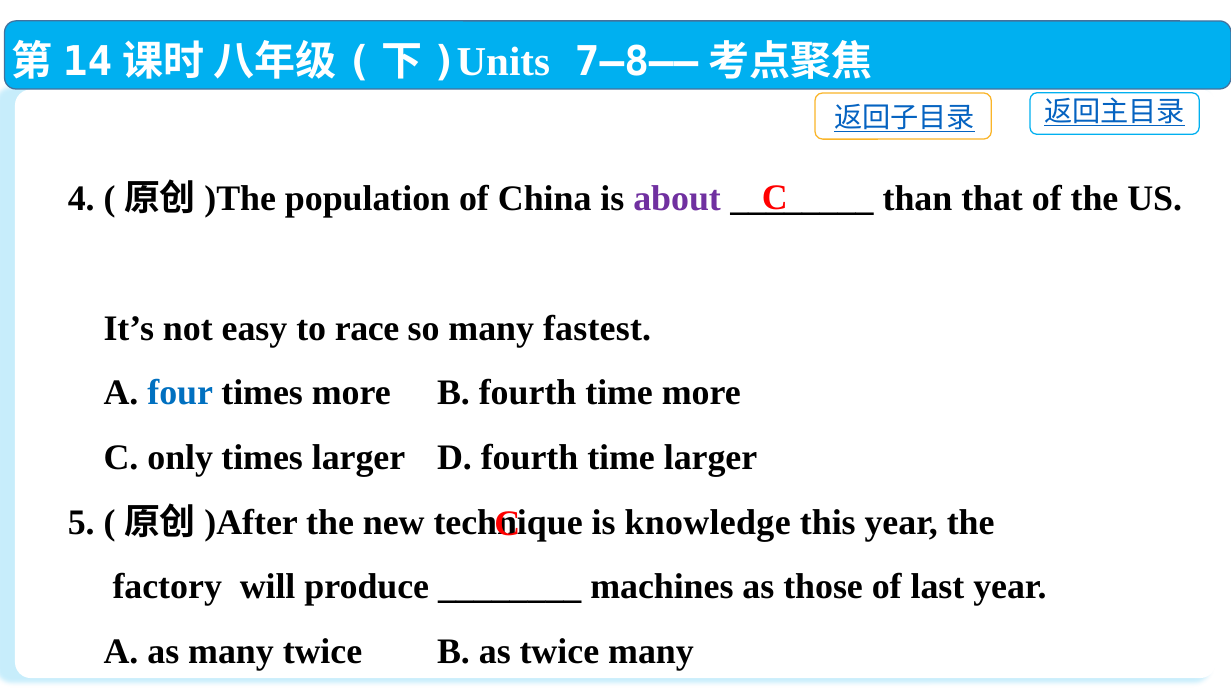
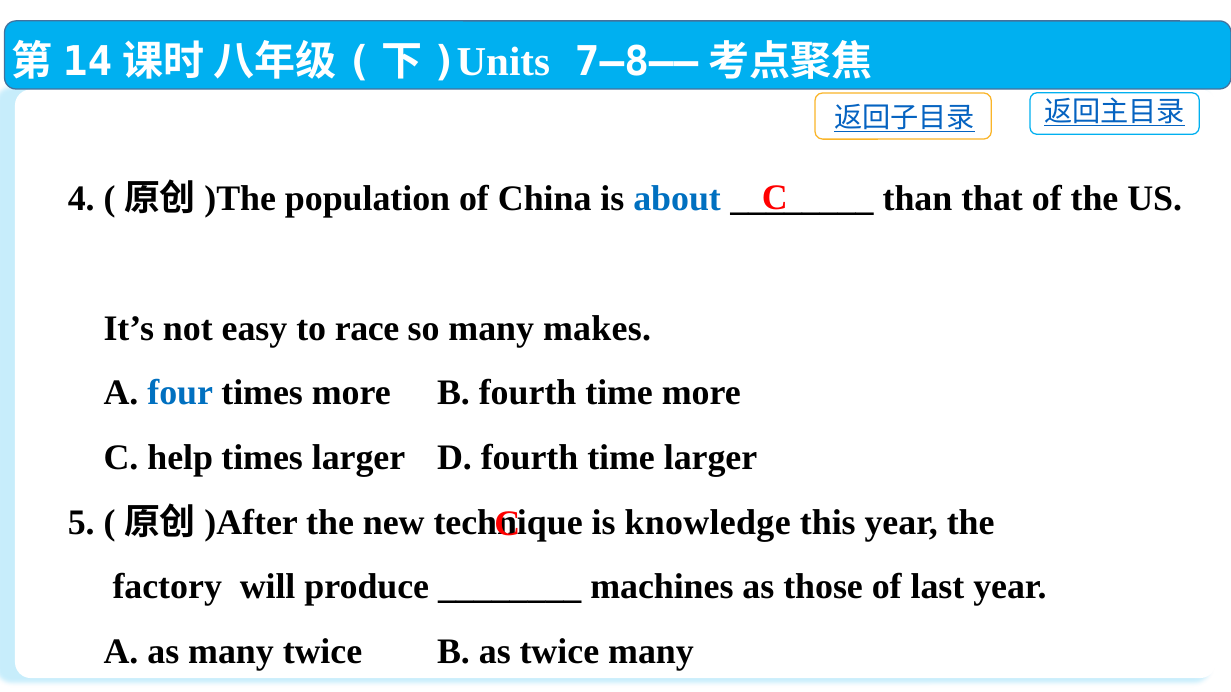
about colour: purple -> blue (677, 199)
fastest: fastest -> makes (597, 329)
only: only -> help (180, 458)
